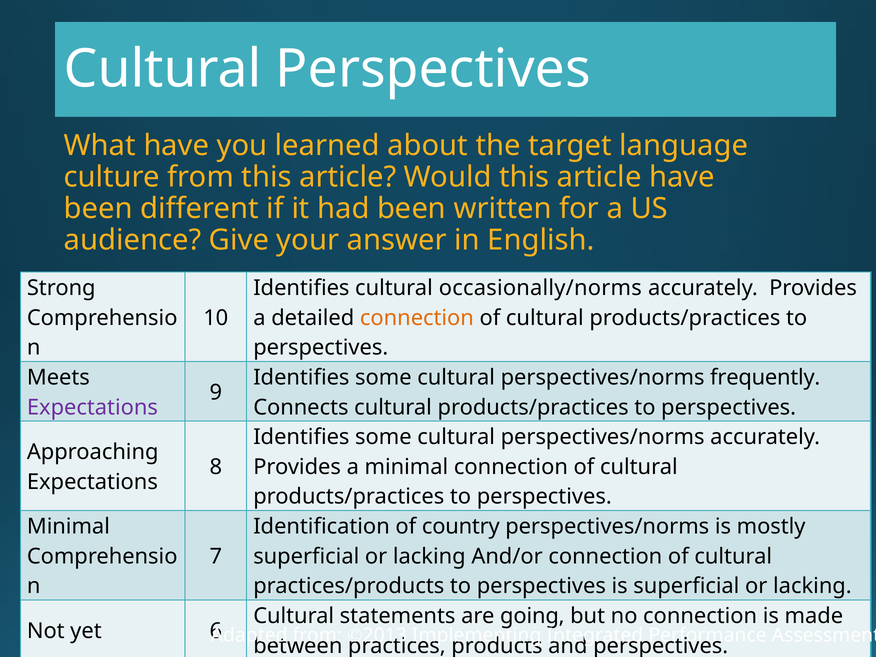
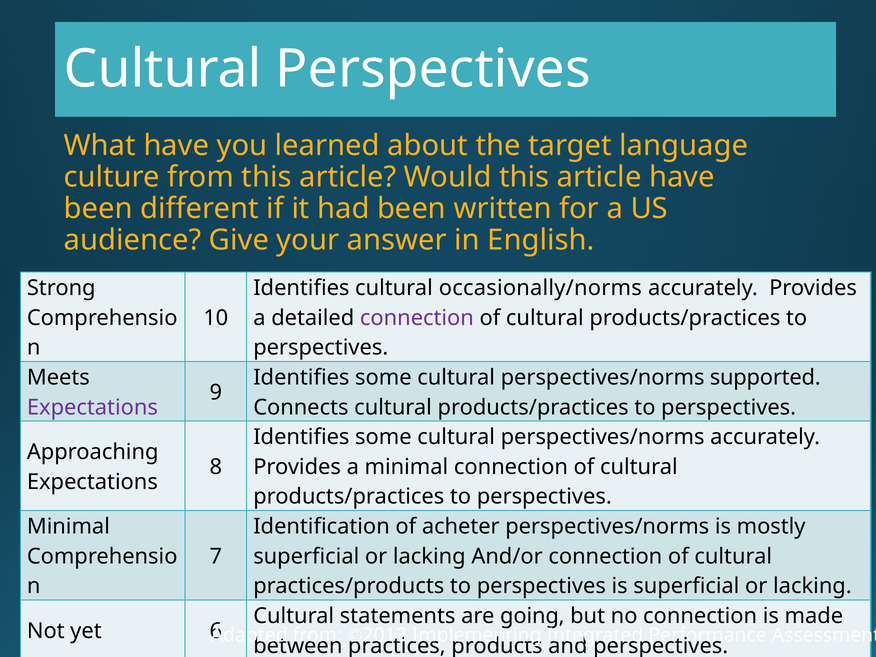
connection colour: orange -> purple (417, 318)
frequently: frequently -> supported (765, 378)
country: country -> acheter (461, 527)
